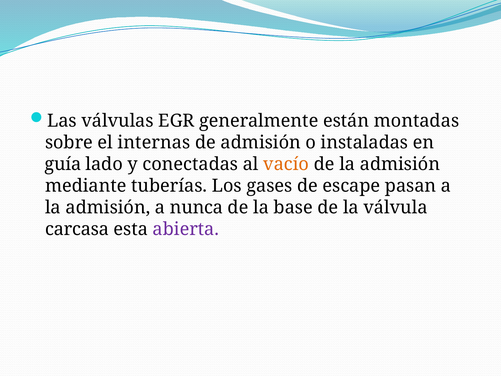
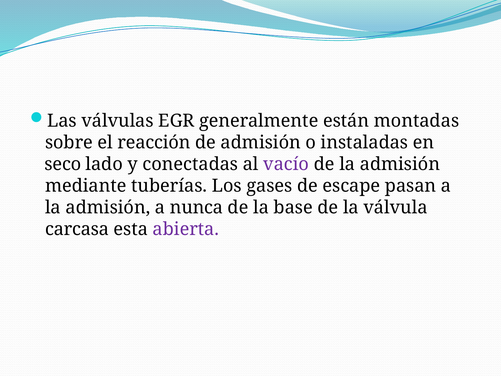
internas: internas -> reacción (154, 142)
guía: guía -> seco (63, 164)
vacío colour: orange -> purple (286, 164)
